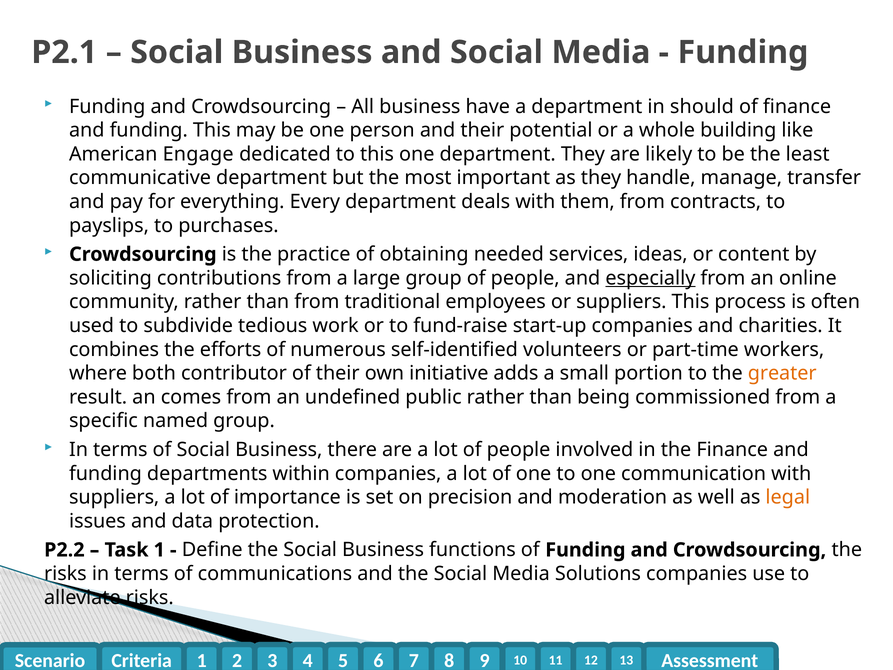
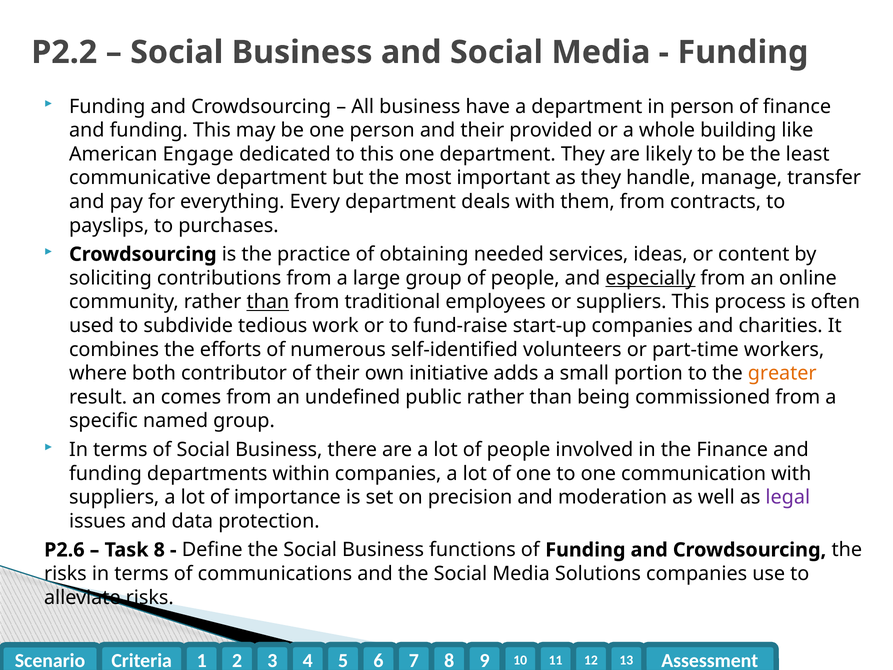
P2.1: P2.1 -> P2.2 (64, 52)
in should: should -> person (702, 106)
potential: potential -> provided (551, 130)
than underline: none -> present (268, 302)
legal colour: orange -> purple (788, 497)
P2.2: P2.2 -> P2.6 (64, 550)
Task 1: 1 -> 8 (159, 550)
